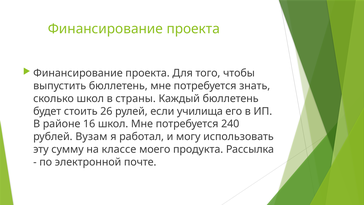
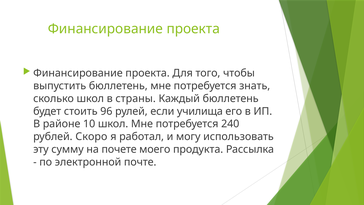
26: 26 -> 96 (106, 111)
16: 16 -> 10 (89, 124)
Вузам: Вузам -> Скоро (91, 137)
классе: классе -> почете (119, 149)
